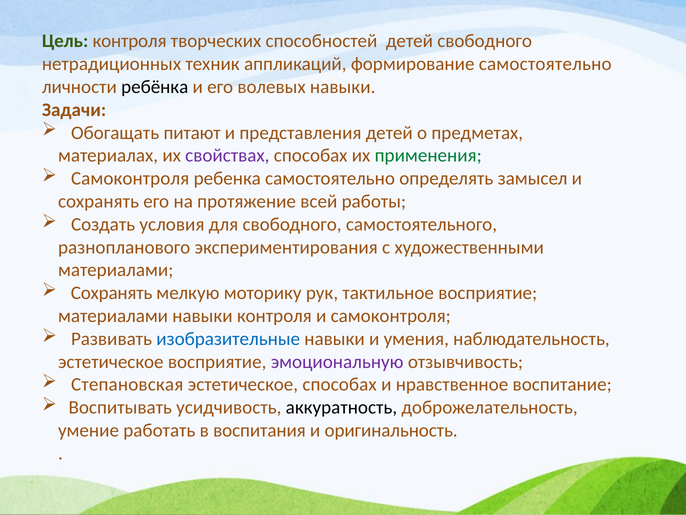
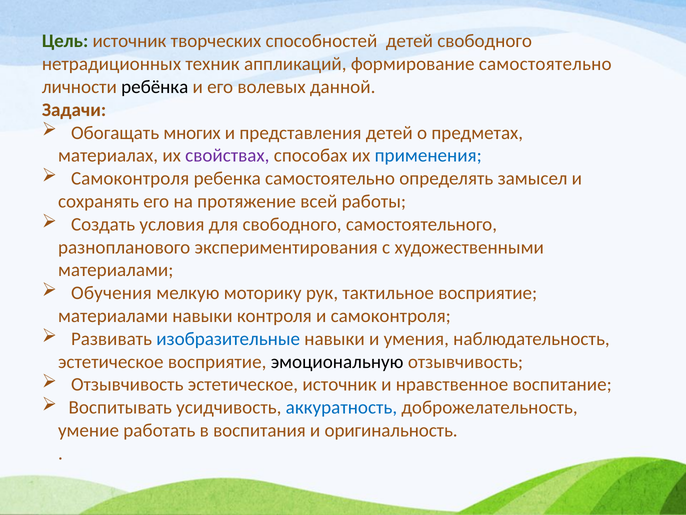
Цель контроля: контроля -> источник (129, 41)
волевых навыки: навыки -> данной (343, 87)
питают: питают -> многих (192, 133)
применения colour: green -> blue (428, 156)
Сохранять: Сохранять -> Обучения (111, 293)
эмоциональную colour: purple -> black (337, 361)
Степановская: Степановская -> Отзывчивость (127, 384)
эстетическое способах: способах -> источник (340, 384)
аккуратность colour: black -> blue (341, 407)
